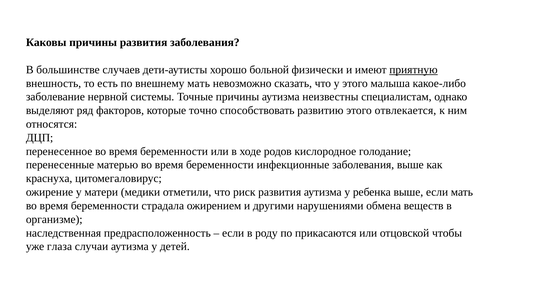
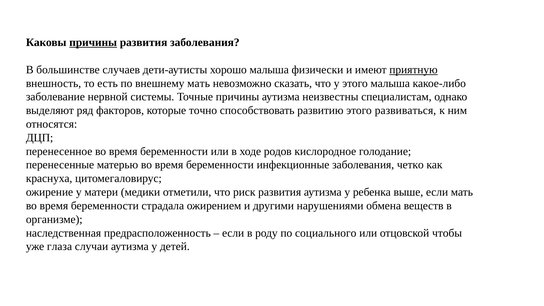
причины underline: none -> present (93, 42)
хорошо больной: больной -> малыша (269, 70)
отвлекается: отвлекается -> развиваться (405, 110)
заболевания выше: выше -> четко (410, 165)
прикасаются: прикасаются -> социального (326, 233)
